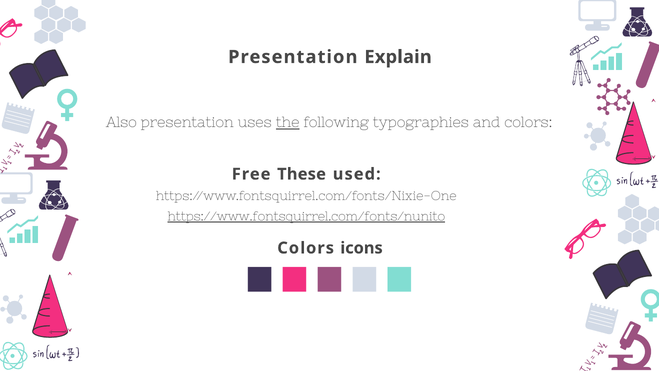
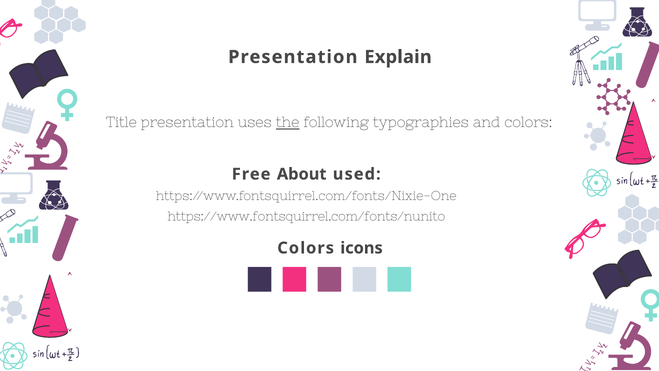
Also: Also -> Title (121, 123)
These: These -> About (302, 174)
https://www.fontsquirrel.com/fonts/nunito underline: present -> none (306, 216)
